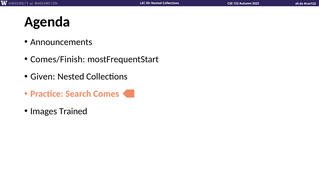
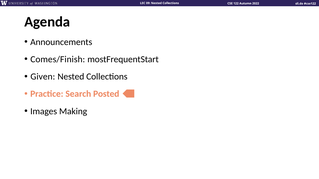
Comes: Comes -> Posted (106, 94)
Trained: Trained -> Making (73, 111)
